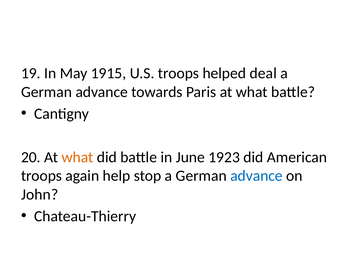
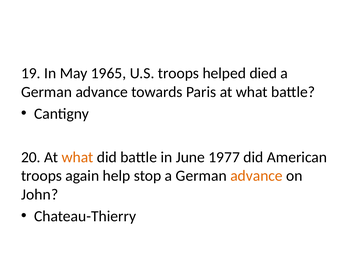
1915: 1915 -> 1965 (109, 73)
deal: deal -> died (263, 73)
1923: 1923 -> 1977 (224, 157)
advance colour: blue -> orange (256, 176)
